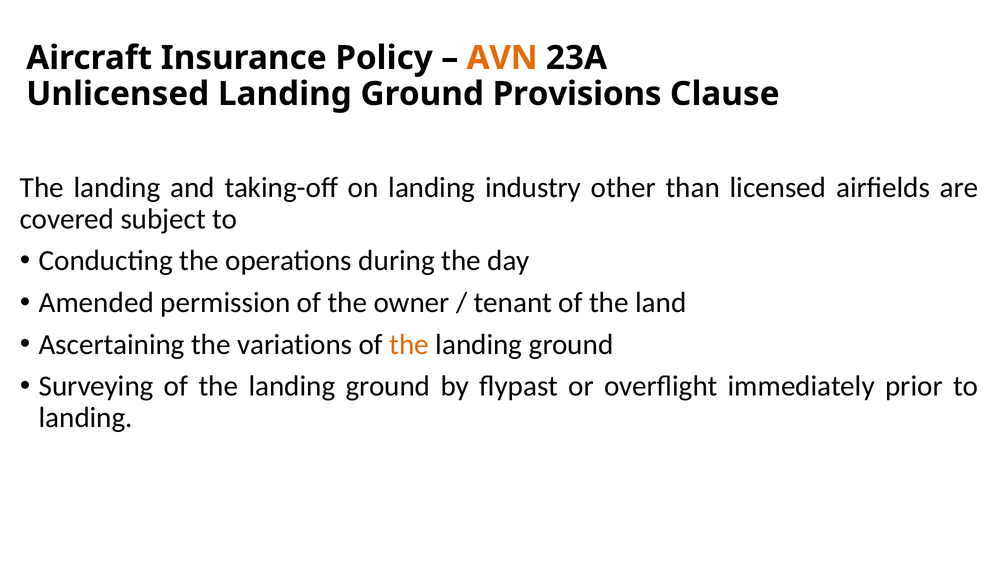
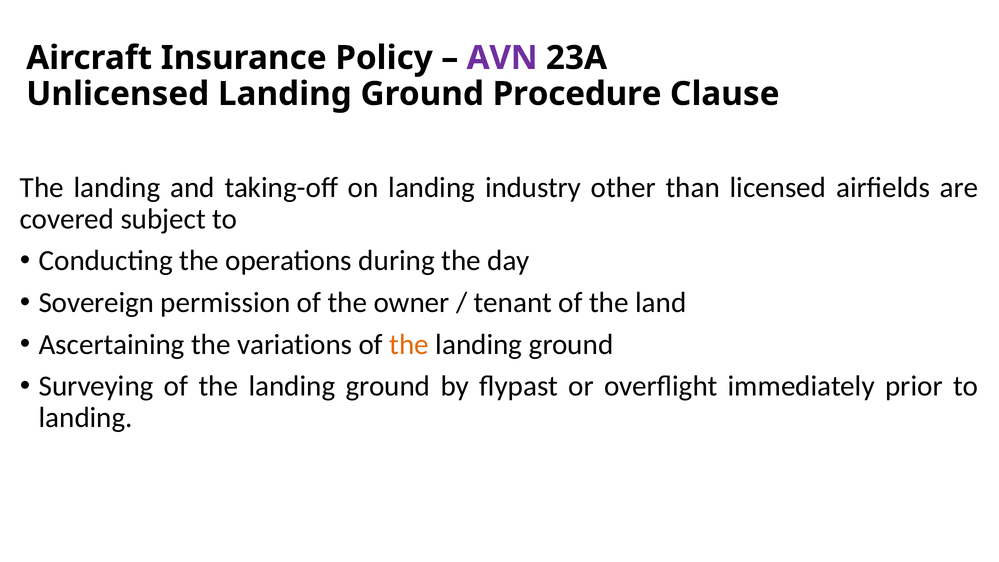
AVN colour: orange -> purple (502, 58)
Provisions: Provisions -> Procedure (577, 94)
Amended: Amended -> Sovereign (96, 303)
